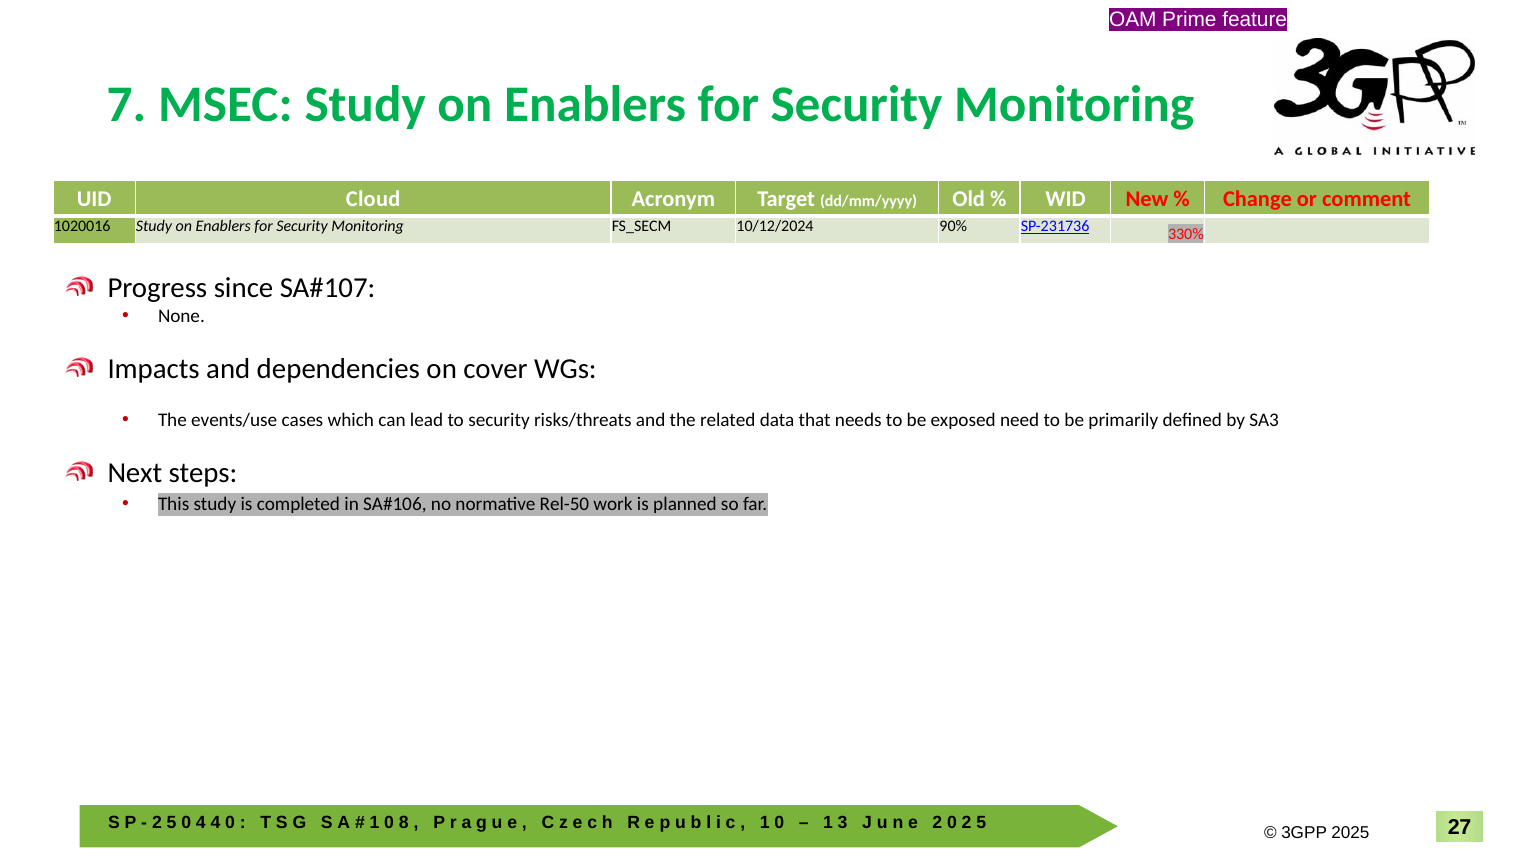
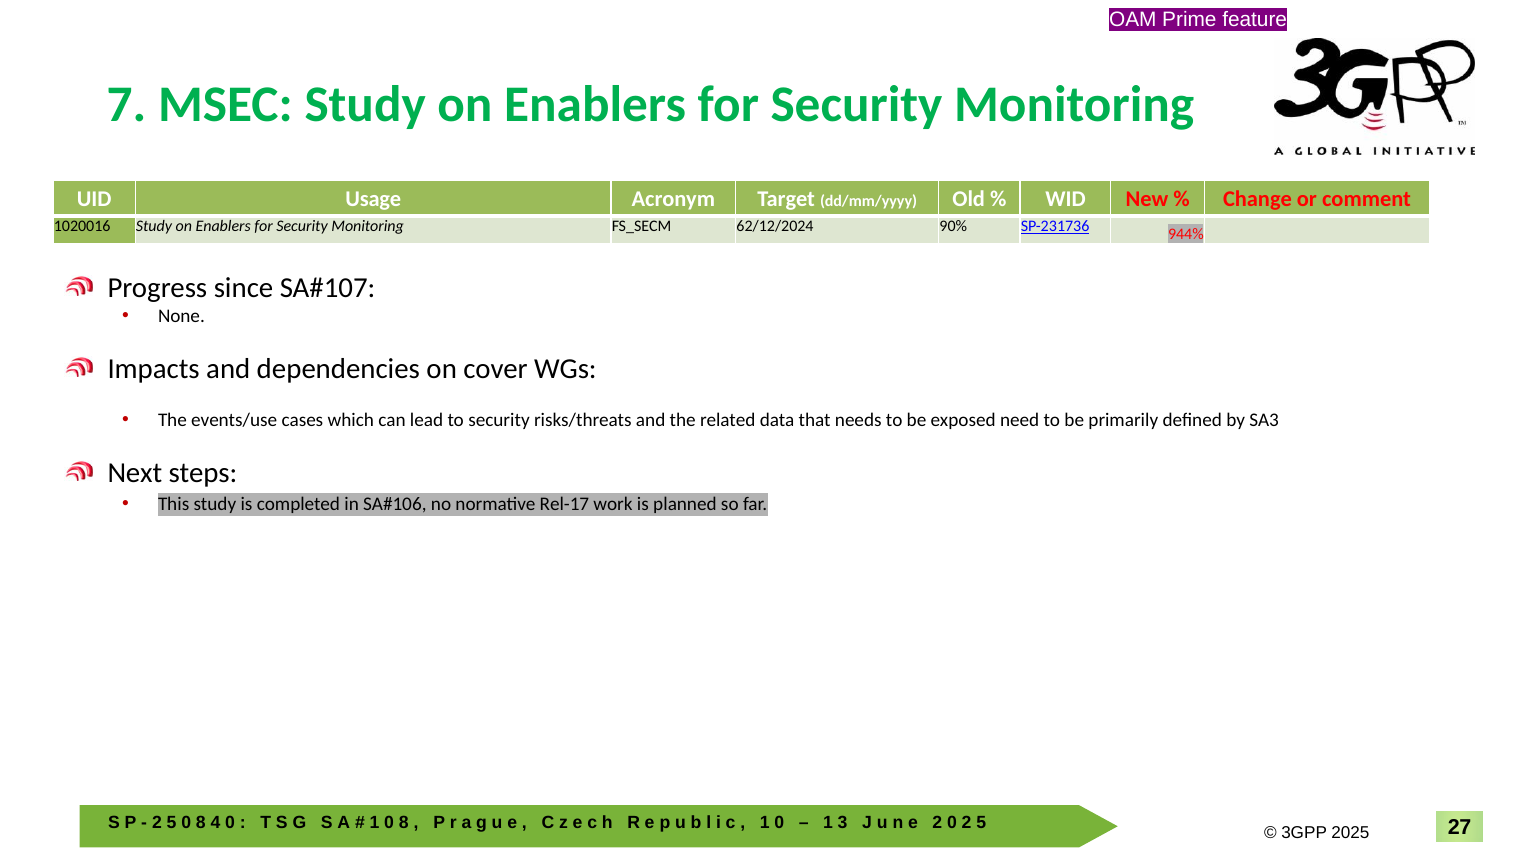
Cloud: Cloud -> Usage (373, 199)
10/12/2024: 10/12/2024 -> 62/12/2024 (775, 226)
330%: 330% -> 944% (1186, 234)
Rel-50: Rel-50 -> Rel-17 (564, 504)
4: 4 -> 8 (201, 822)
